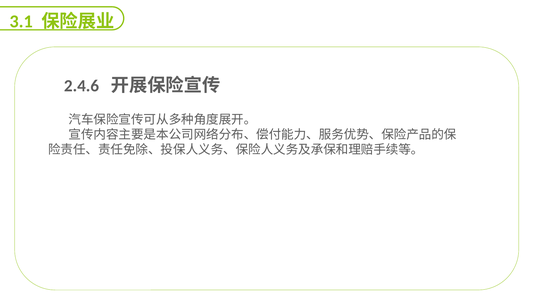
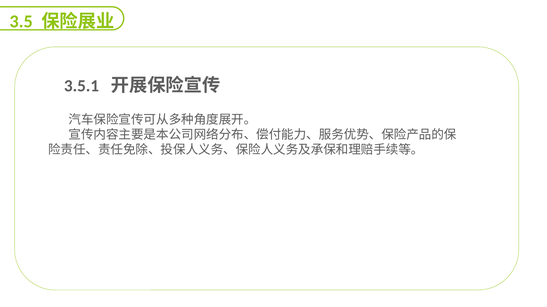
3.1: 3.1 -> 3.5 (21, 22)
2.4.6: 2.4.6 -> 3.5.1 (81, 86)
